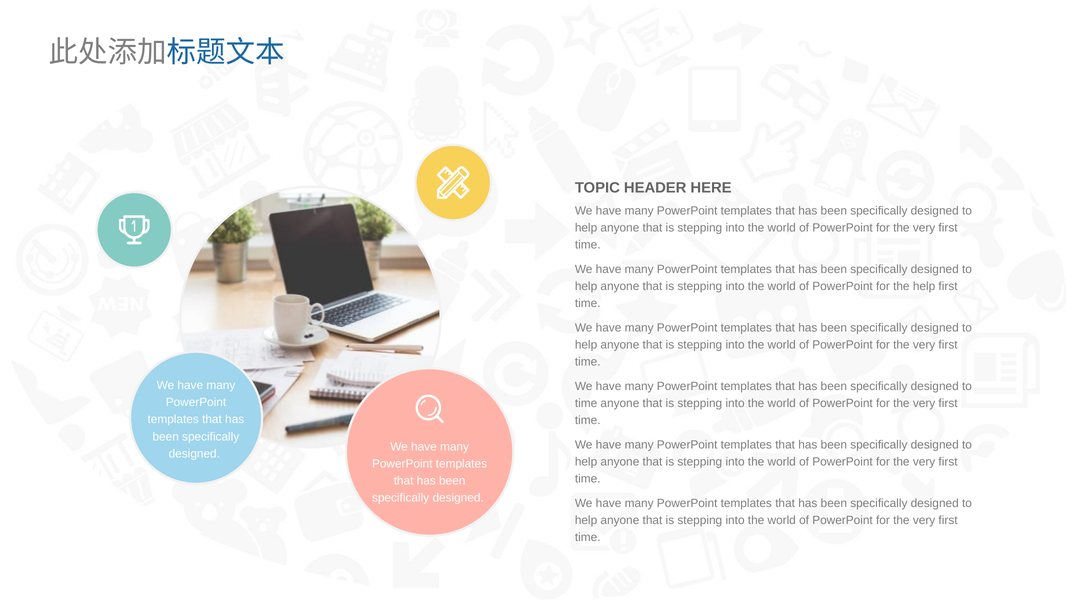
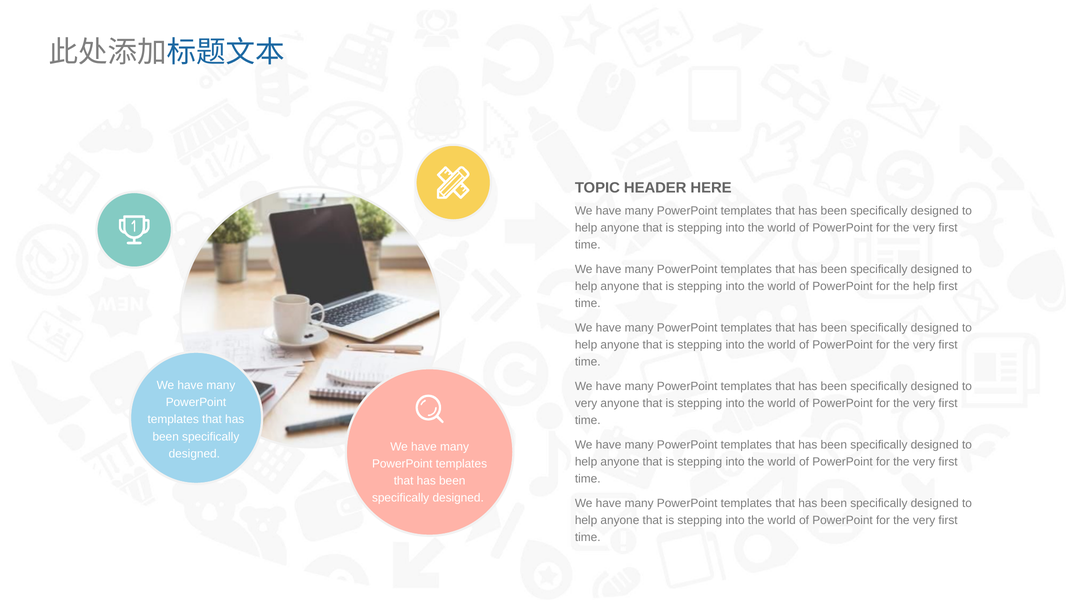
time: time -> very (586, 403)
